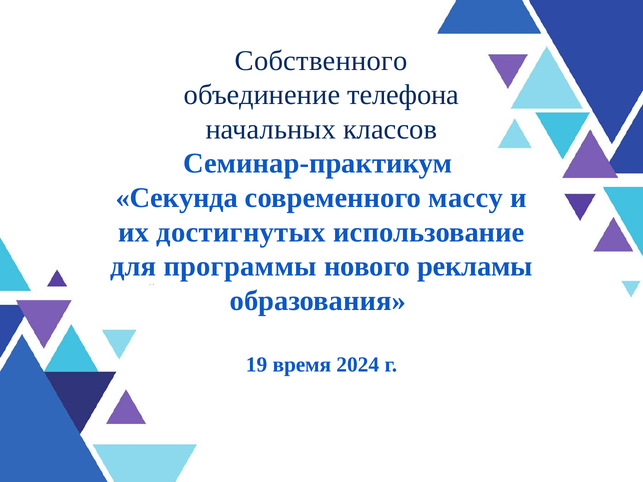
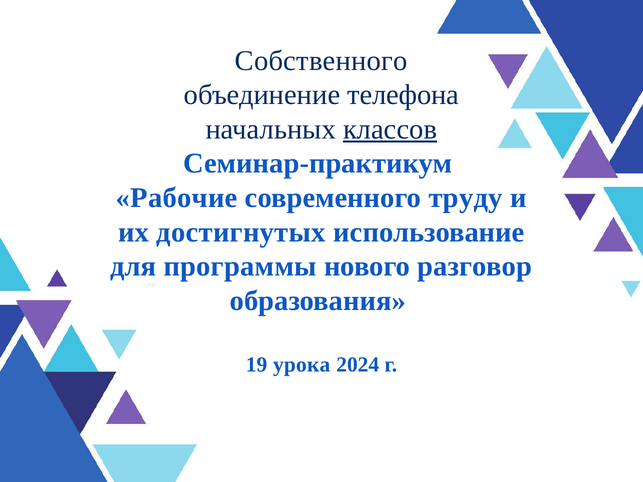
классов underline: none -> present (390, 129)
Секунда: Секунда -> Рабочие (177, 198)
массу: массу -> труду (466, 198)
рекламы: рекламы -> разговор (475, 267)
время: время -> урока (302, 365)
